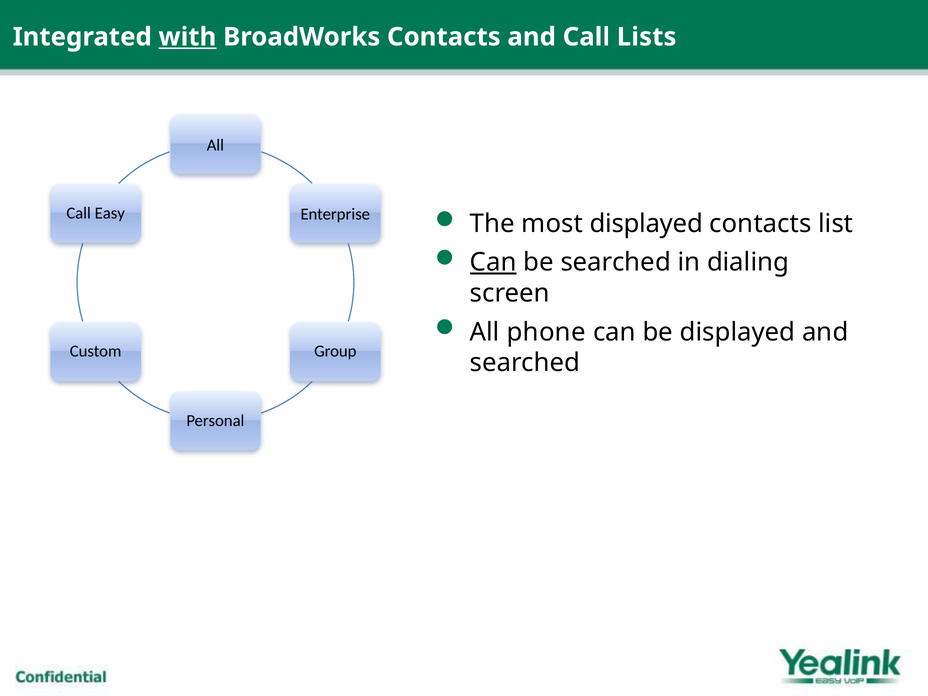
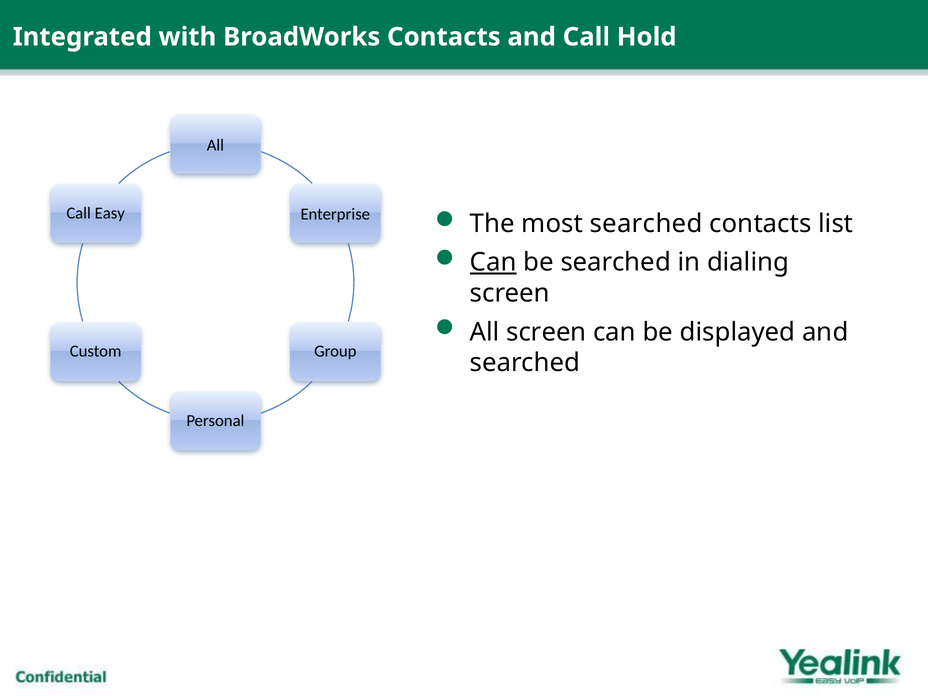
with underline: present -> none (187, 37)
Lists: Lists -> Hold (647, 37)
most displayed: displayed -> searched (646, 224)
All phone: phone -> screen (546, 332)
